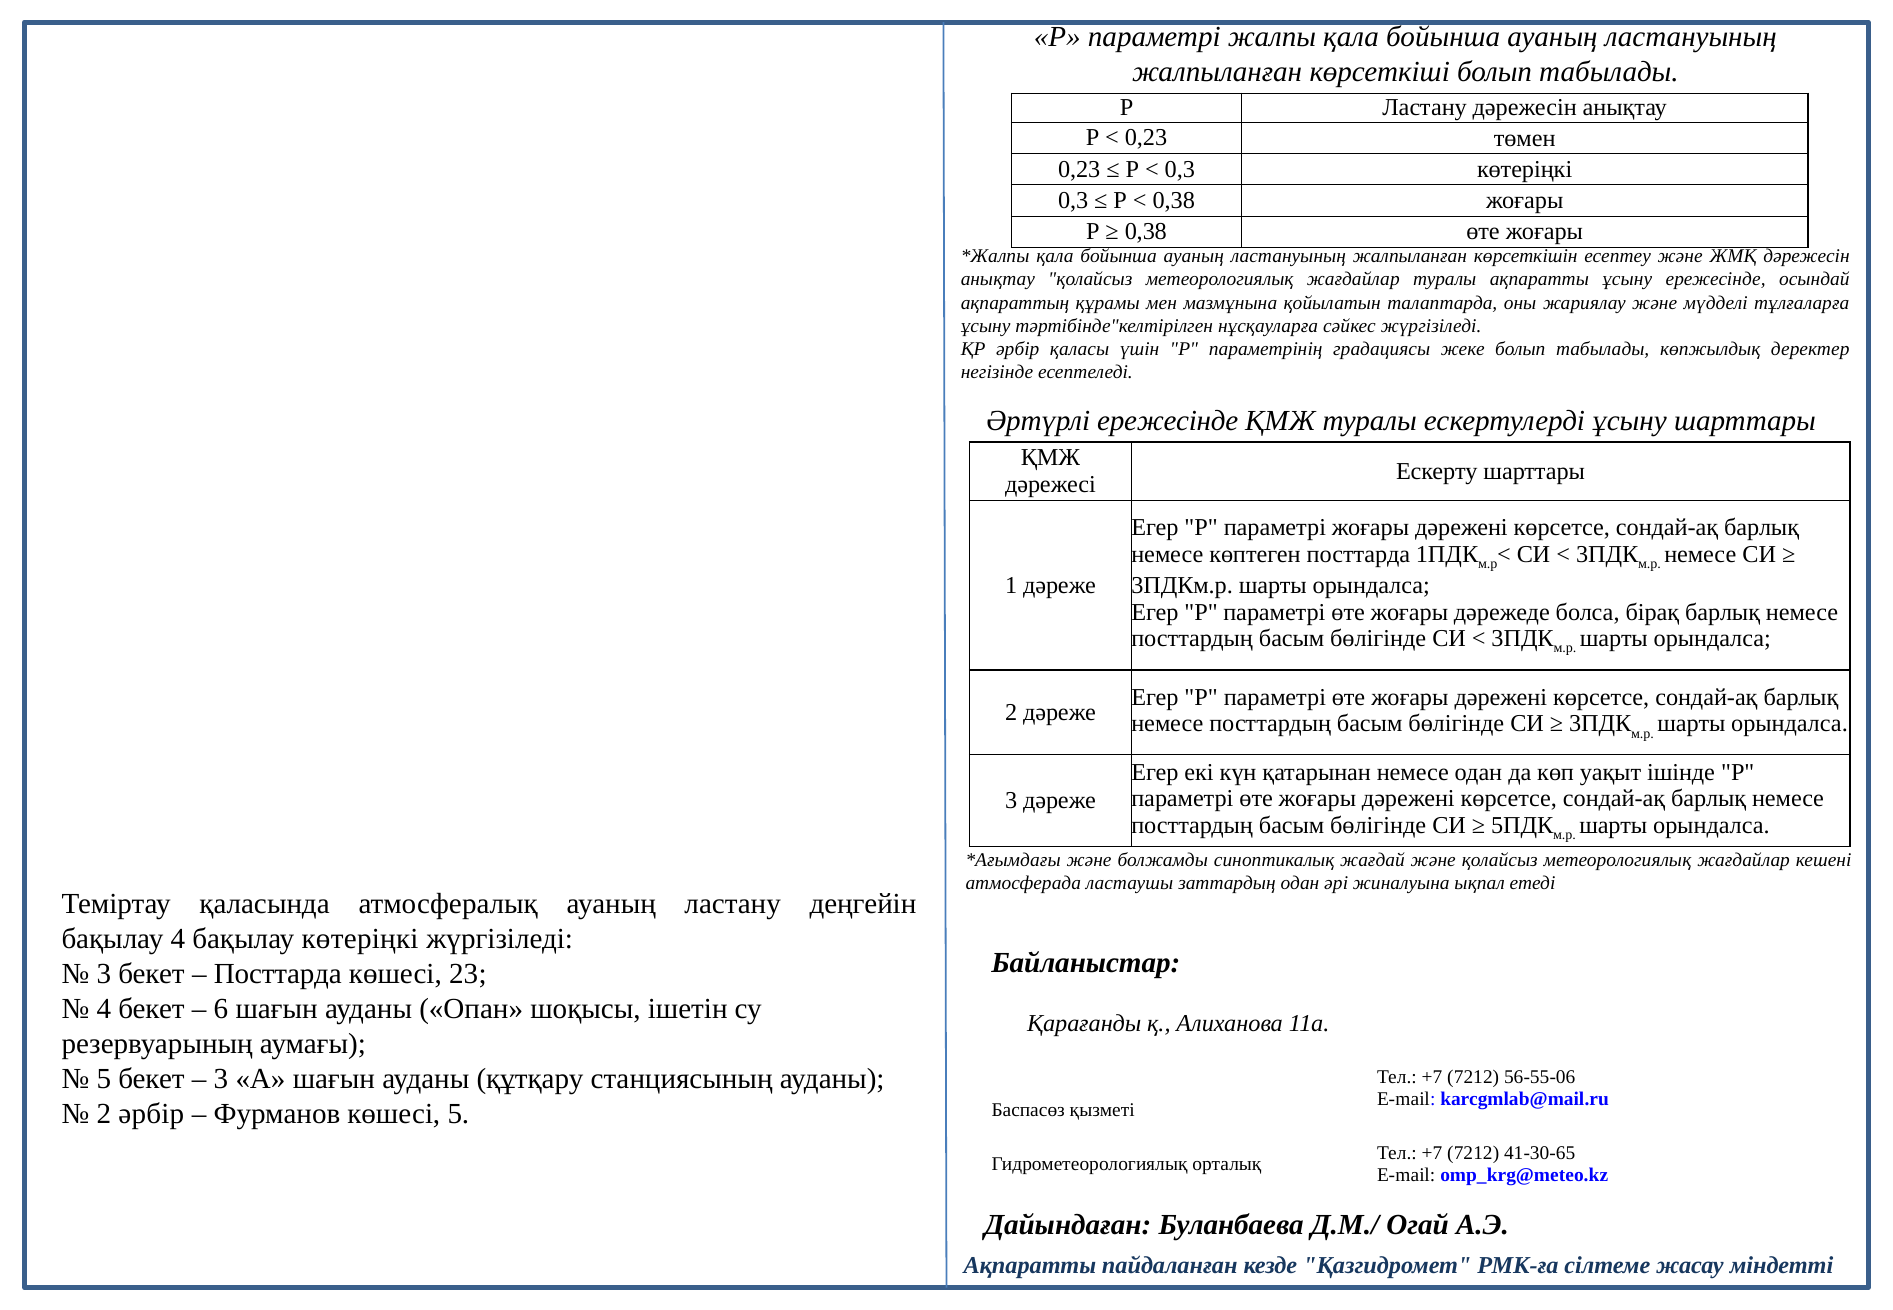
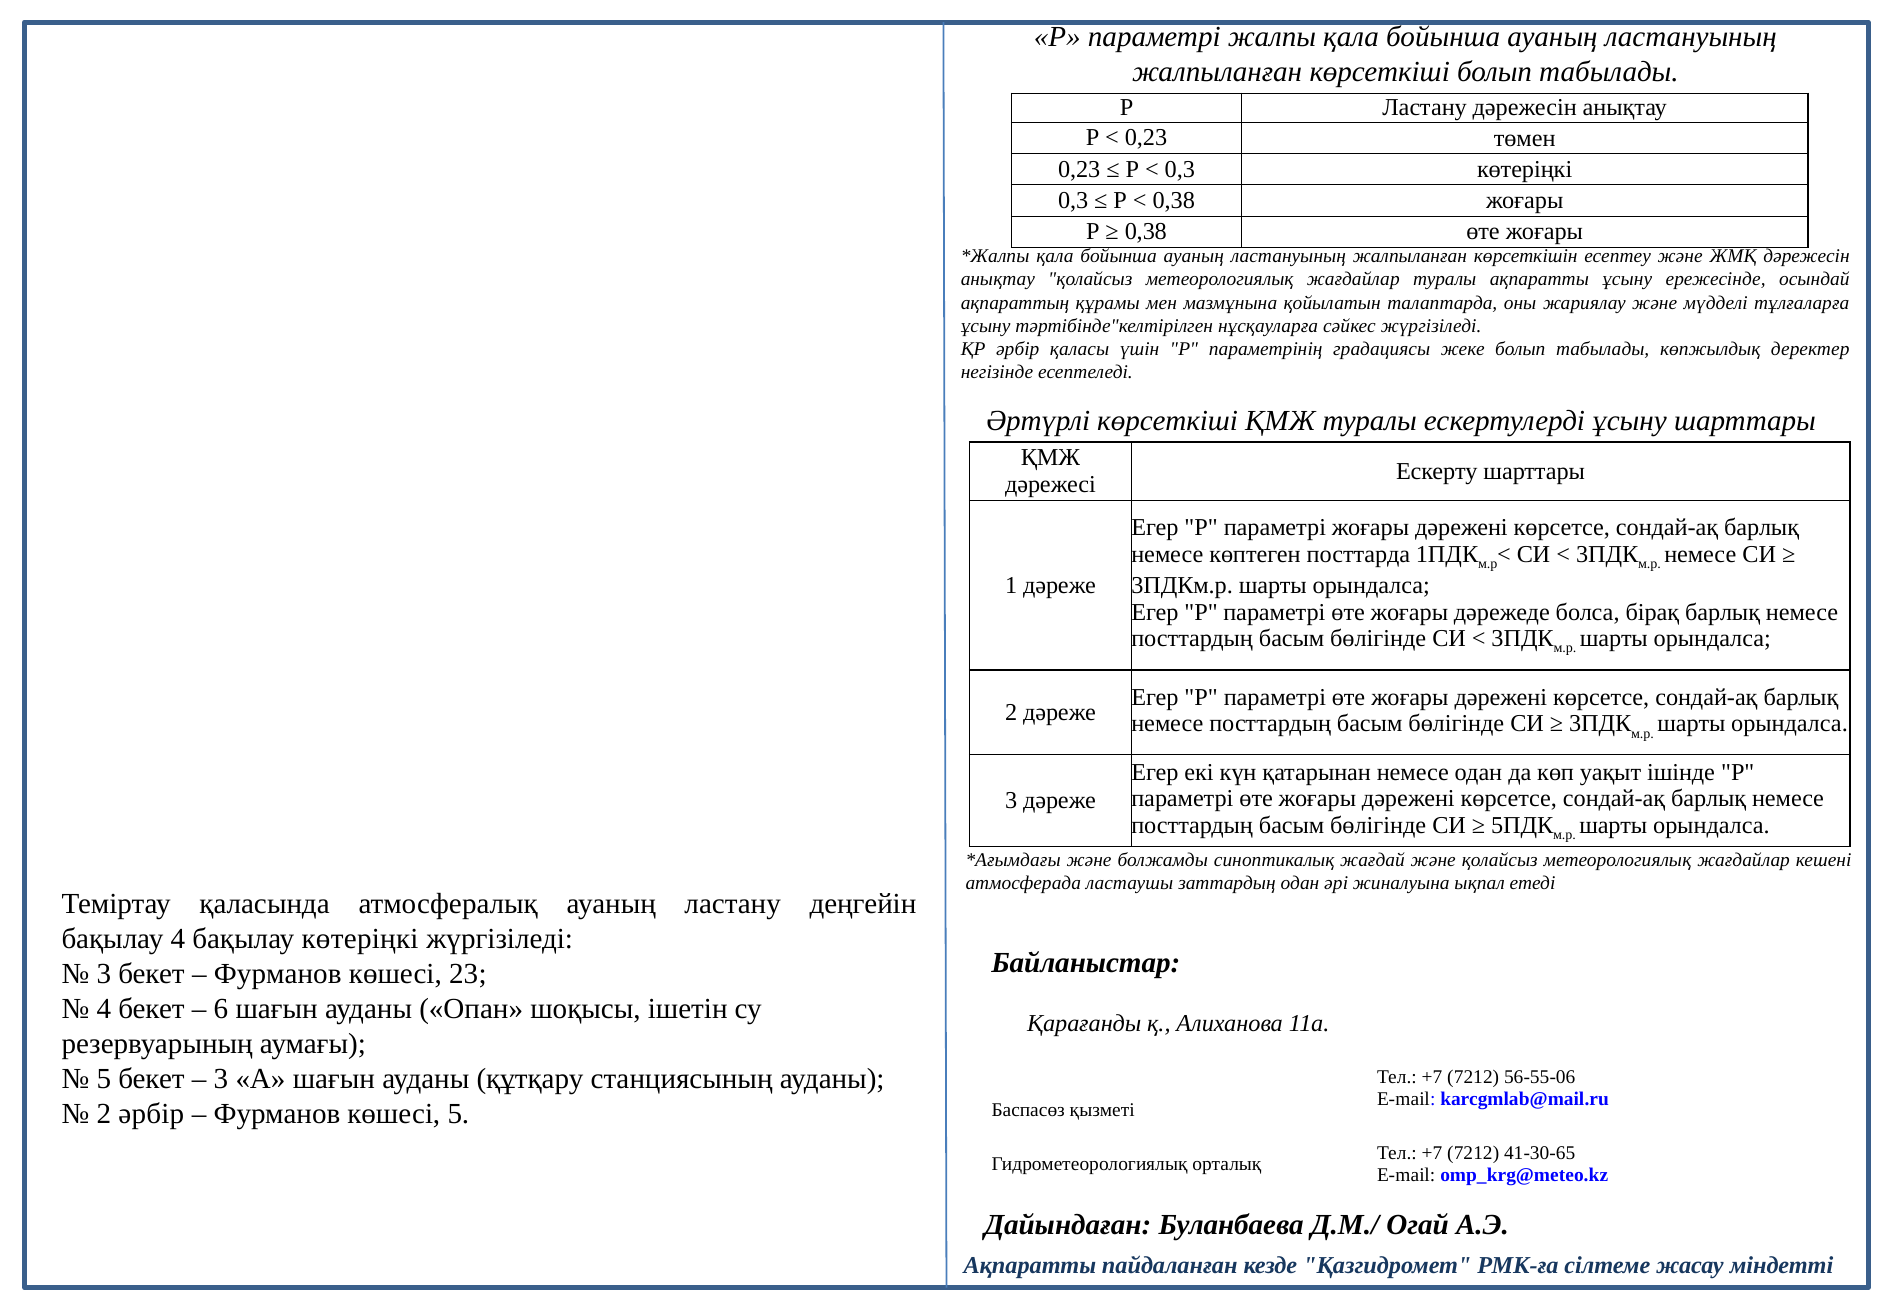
Әртүрлі ережесінде: ережесінде -> көрсеткіші (1168, 421)
Посттарда: Посттарда -> Фурманов (278, 975)
